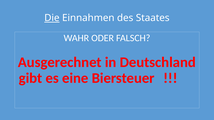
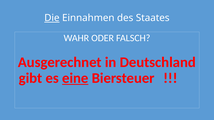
eine underline: none -> present (75, 78)
